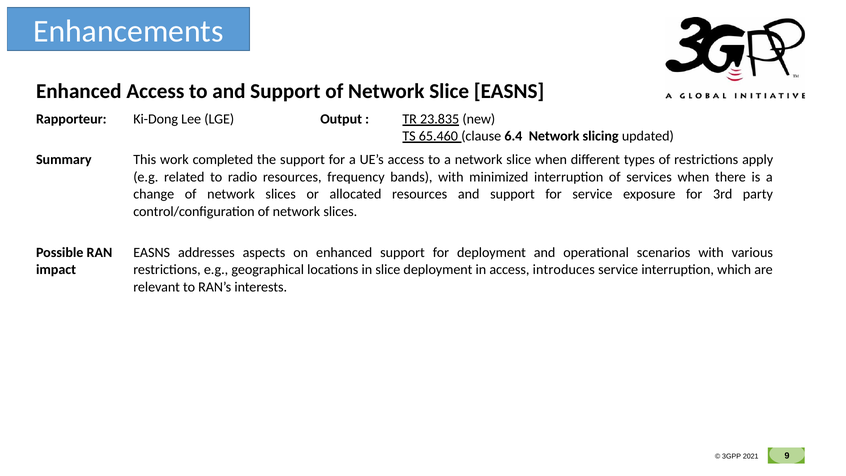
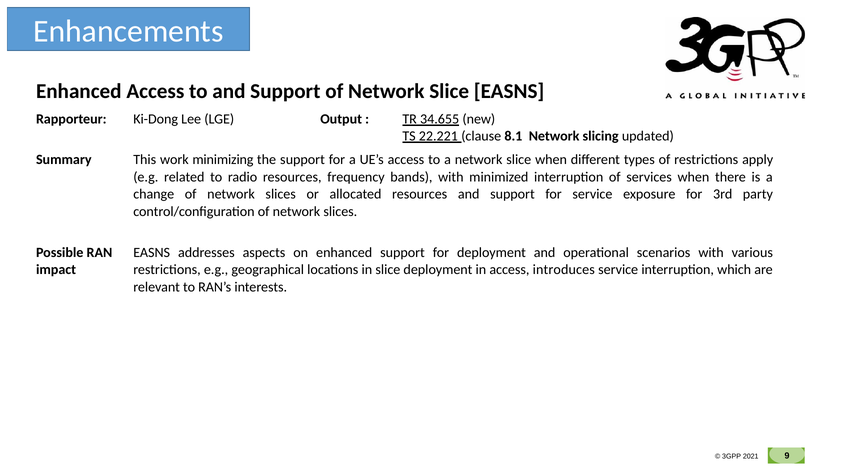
23.835: 23.835 -> 34.655 (440, 119)
65.460: 65.460 -> 22.221 (438, 136)
6.4: 6.4 -> 8.1 (513, 136)
completed: completed -> minimizing (223, 160)
